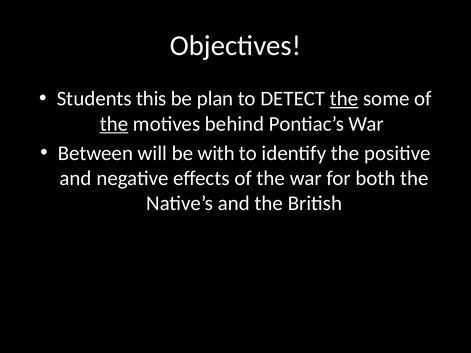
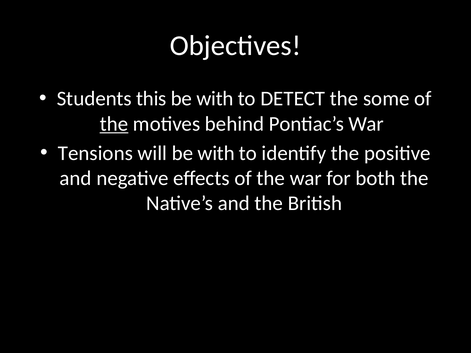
plan: plan -> with (215, 99)
the underline: present -> none (344, 99)
Between: Between -> Tensions (95, 153)
